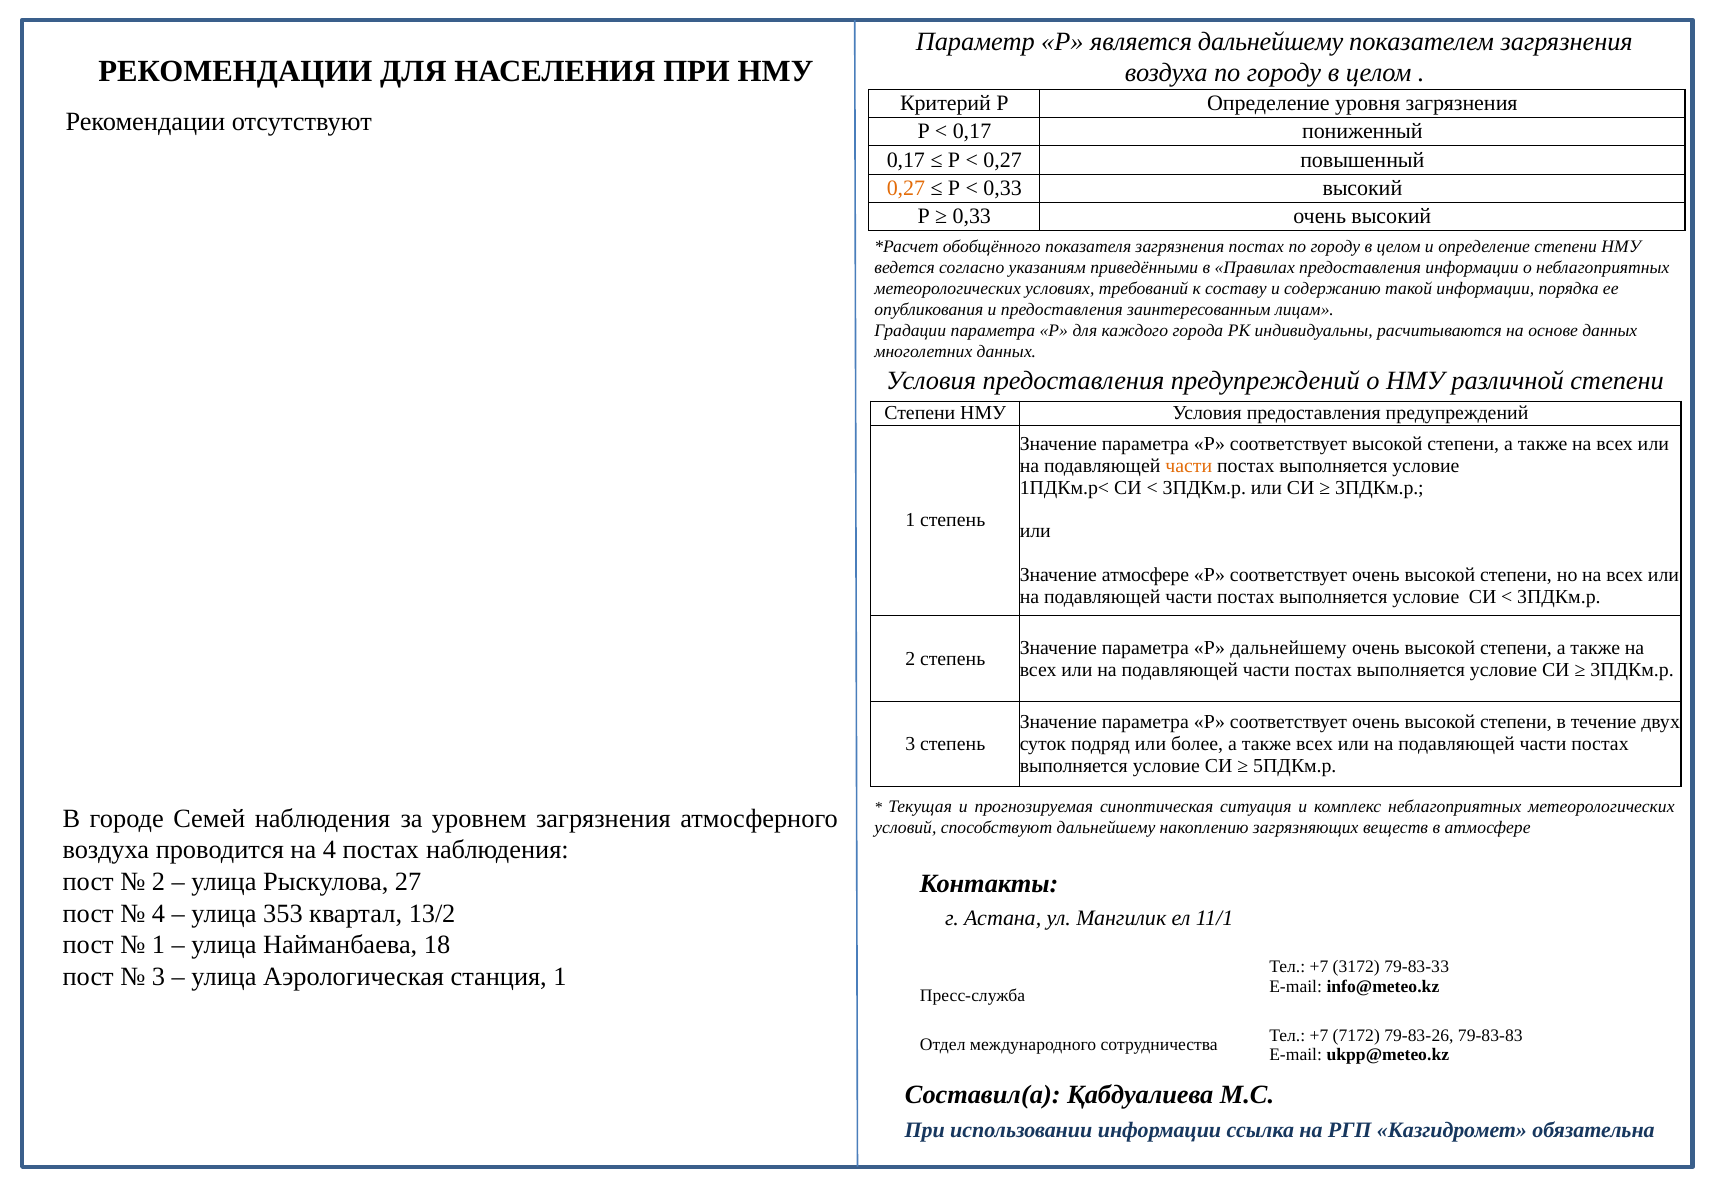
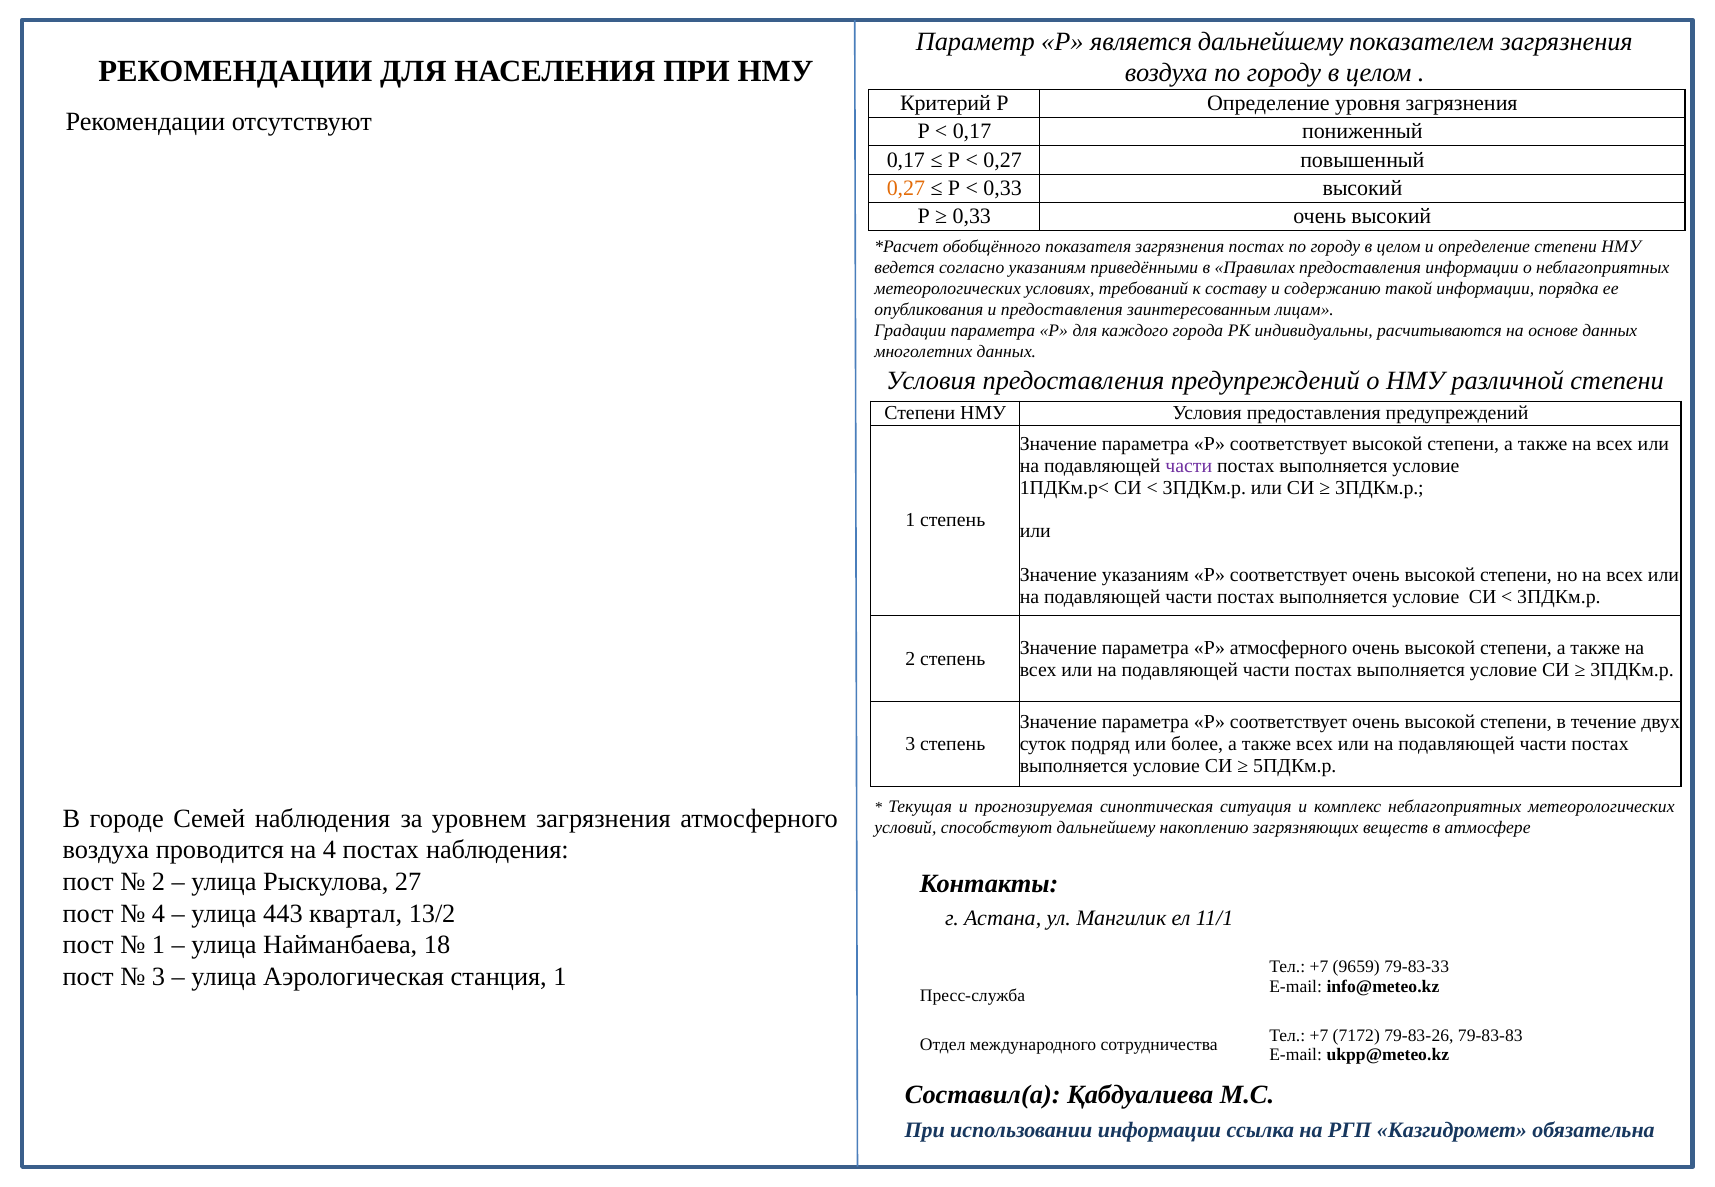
части colour: orange -> purple (1189, 466)
Значение атмосфере: атмосфере -> указаниям (1145, 575)
Р дальнейшему: дальнейшему -> атмосферного (1289, 648)
353: 353 -> 443 (283, 914)
3172: 3172 -> 9659 (1356, 967)
